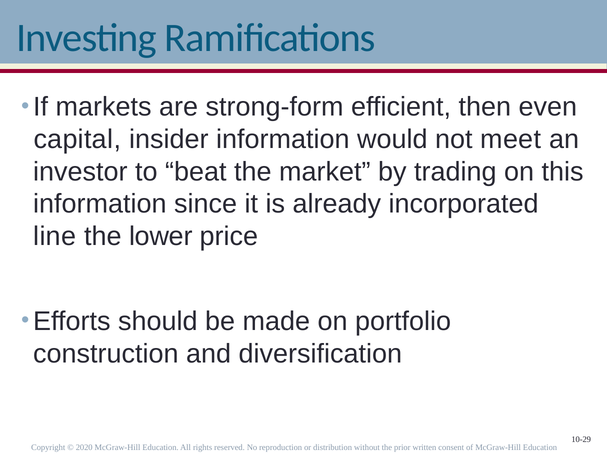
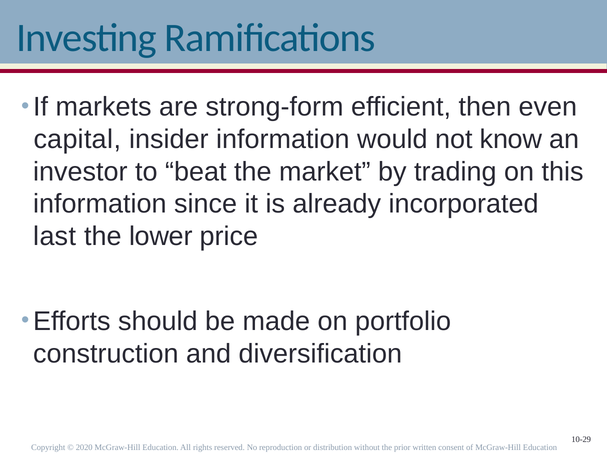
meet: meet -> know (511, 139)
line: line -> last (55, 237)
